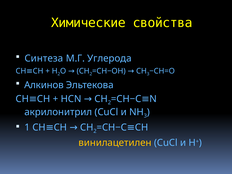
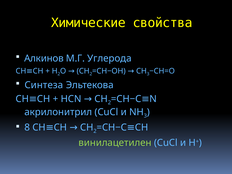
Синтеза: Синтеза -> Алкинов (44, 58)
Алкинов: Алкинов -> Синтеза (44, 85)
1: 1 -> 8 (27, 127)
винилацетилен colour: yellow -> light green (115, 143)
